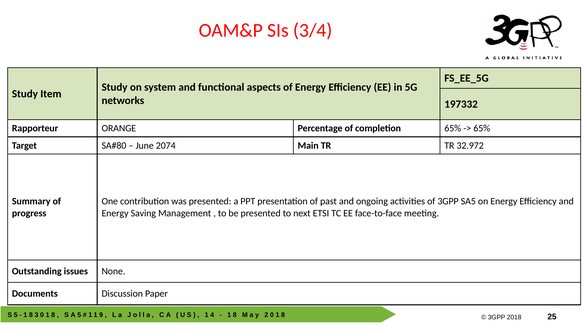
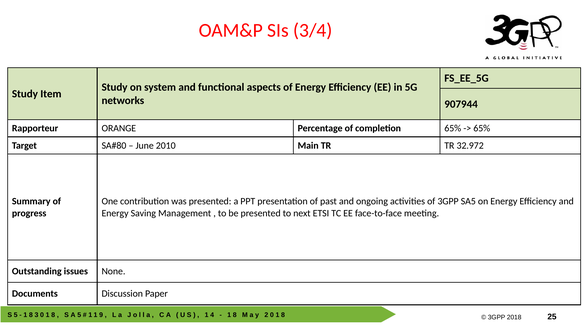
197332: 197332 -> 907944 (461, 104)
2074: 2074 -> 2010 (166, 145)
